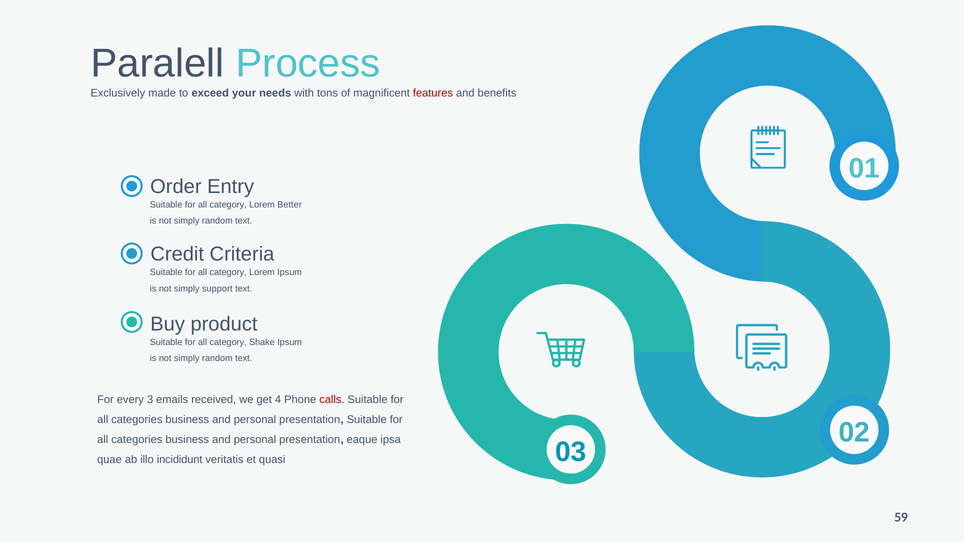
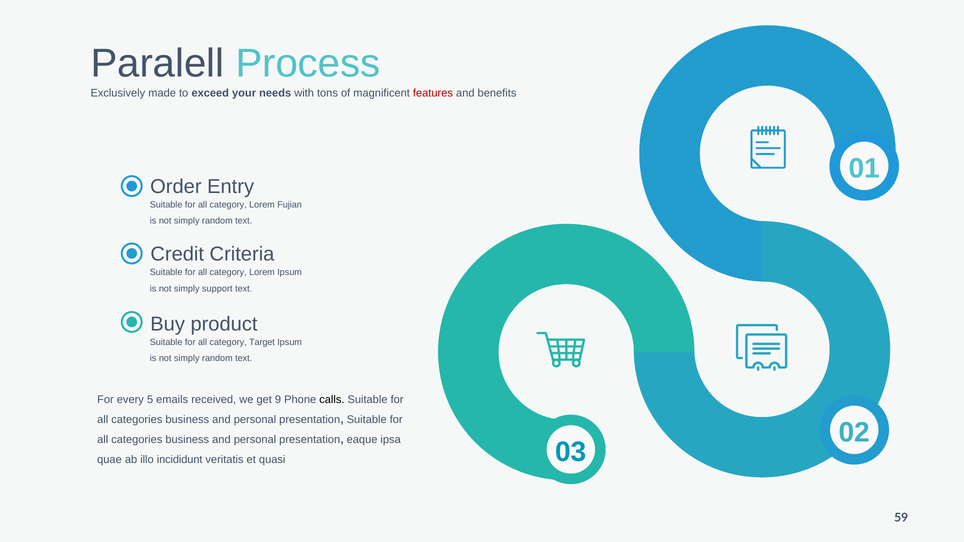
Better: Better -> Fujian (290, 205)
Shake: Shake -> Target (262, 342)
3: 3 -> 5 (150, 400)
4: 4 -> 9 (278, 400)
calls colour: red -> black (332, 400)
